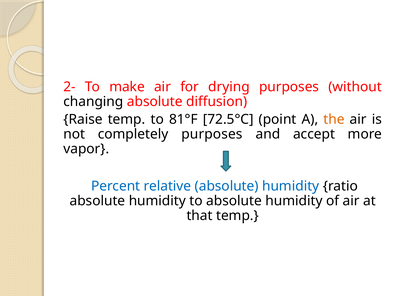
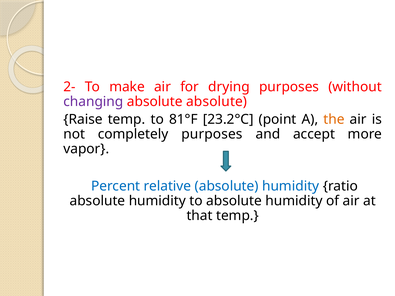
changing colour: black -> purple (93, 102)
absolute diffusion: diffusion -> absolute (217, 102)
72.5°C: 72.5°C -> 23.2°C (228, 119)
